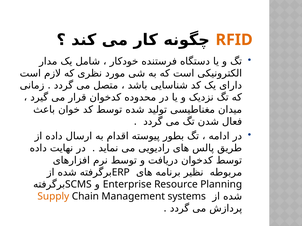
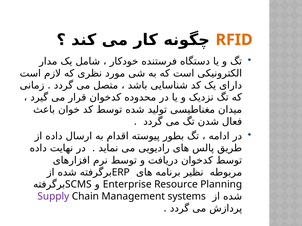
Supply colour: orange -> purple (53, 197)
